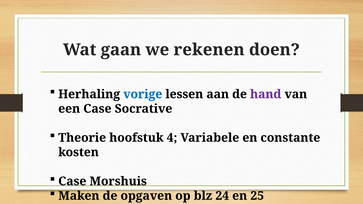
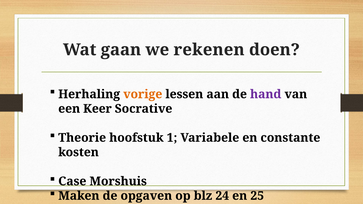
vorige colour: blue -> orange (143, 94)
een Case: Case -> Keer (97, 109)
4: 4 -> 1 (172, 138)
